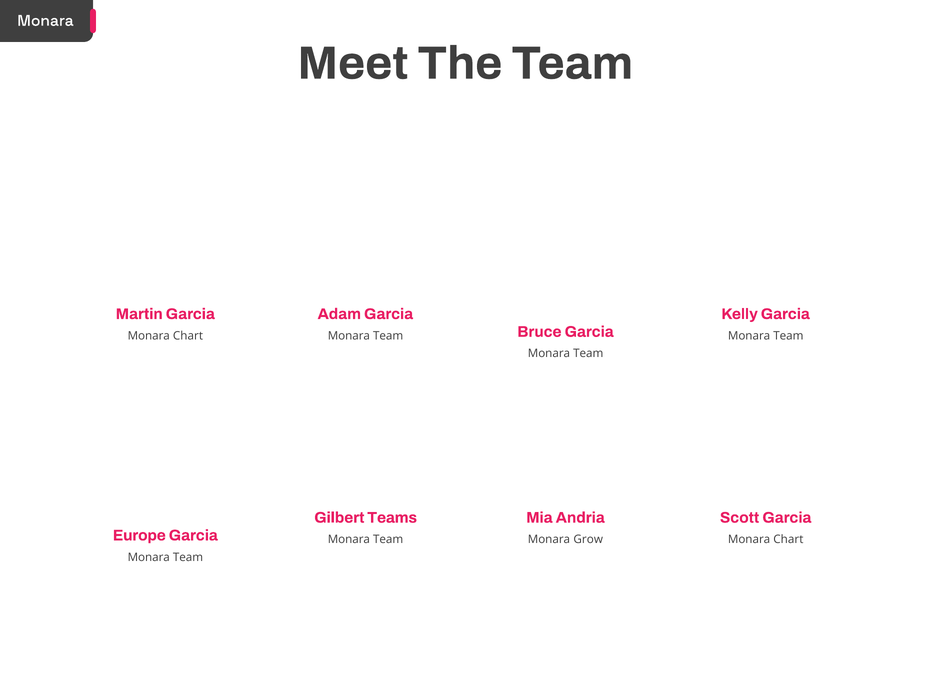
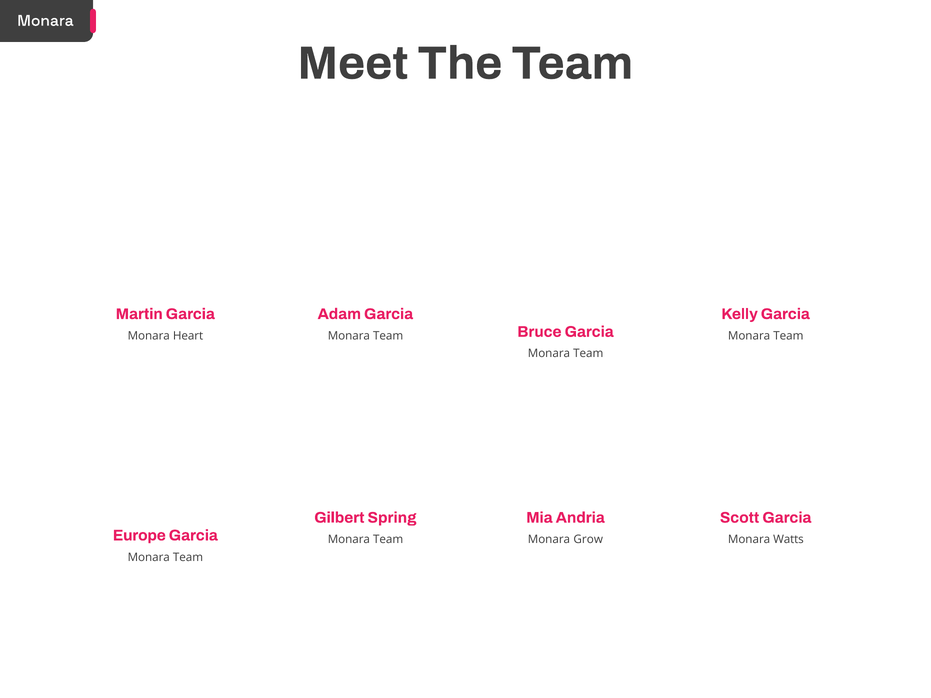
Chart: Chart -> Heart (188, 336)
Teams: Teams -> Spring (392, 518)
Chart: Chart -> Watts (788, 540)
